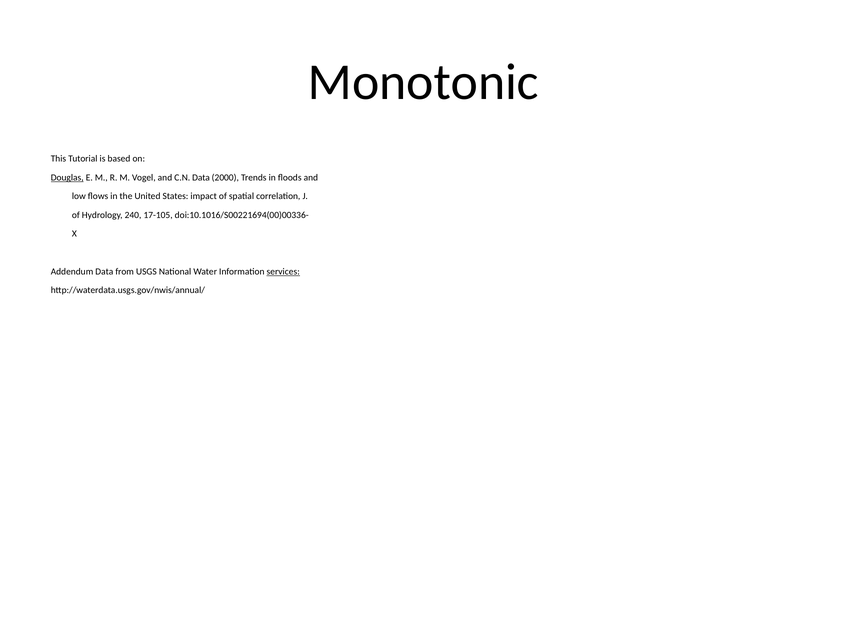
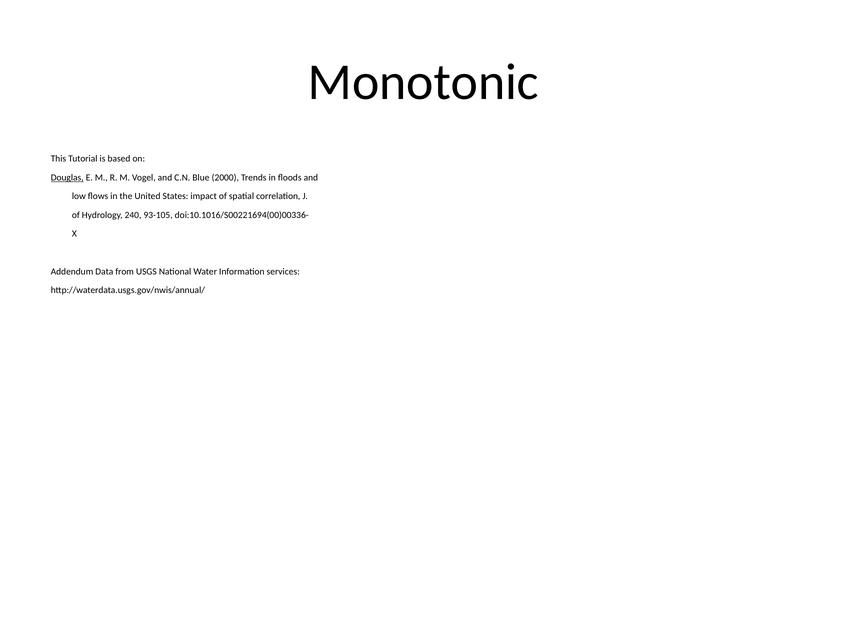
C.N Data: Data -> Blue (201, 178)
17-105: 17-105 -> 93-105 (158, 215)
services underline: present -> none (283, 272)
